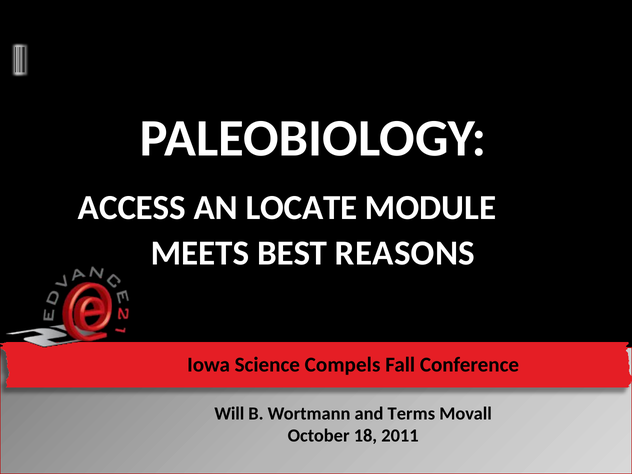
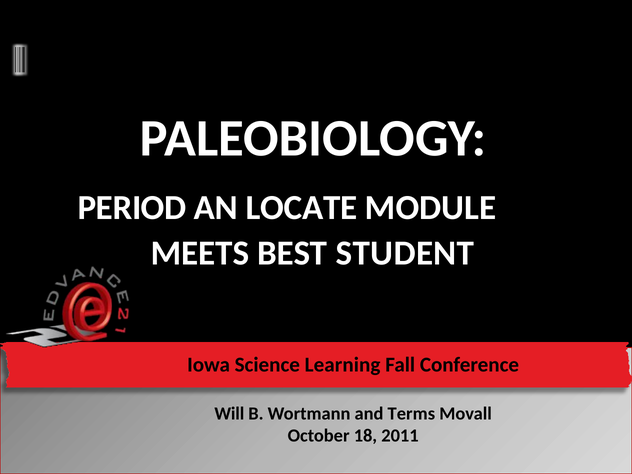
ACCESS: ACCESS -> PERIOD (132, 207)
REASONS: REASONS -> STUDENT (405, 253)
Compels: Compels -> Learning (343, 365)
